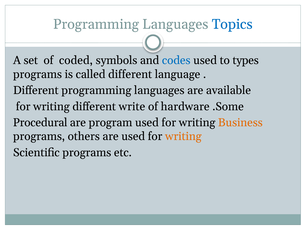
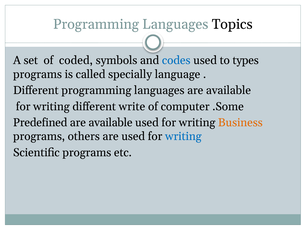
Topics colour: blue -> black (232, 24)
called different: different -> specially (130, 74)
hardware: hardware -> computer (185, 106)
Procedural: Procedural -> Predefined (40, 122)
program: program -> available (111, 122)
writing colour: orange -> blue (183, 136)
